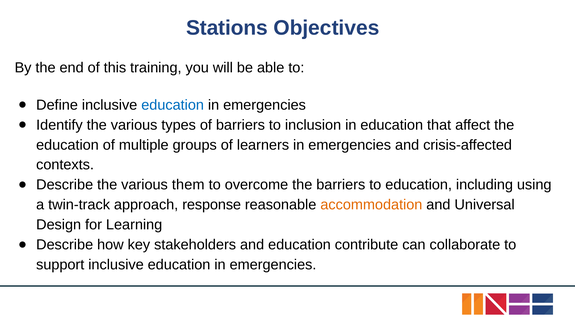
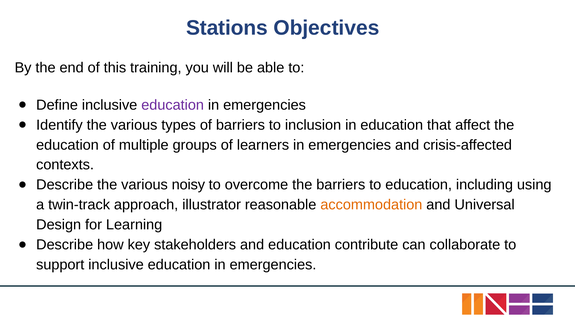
education colour: blue -> purple (173, 105)
them: them -> noisy (188, 185)
response: response -> illustrator (212, 204)
